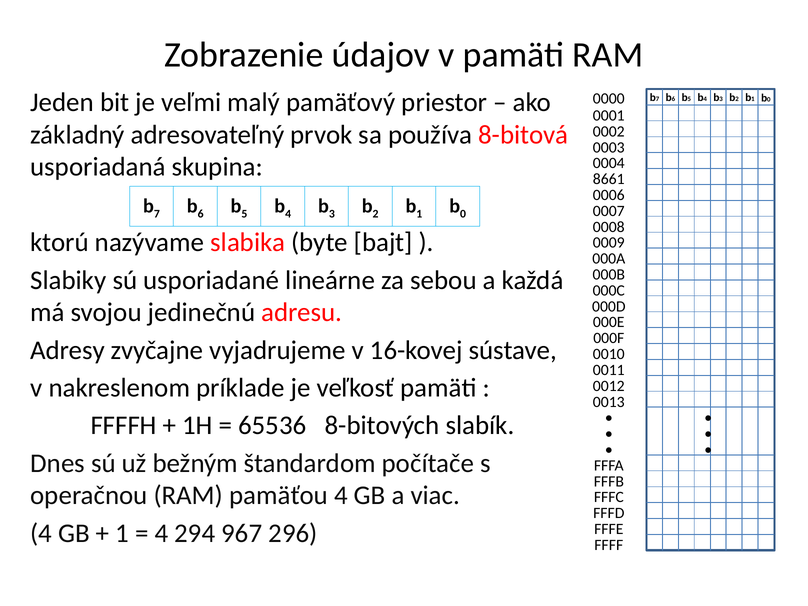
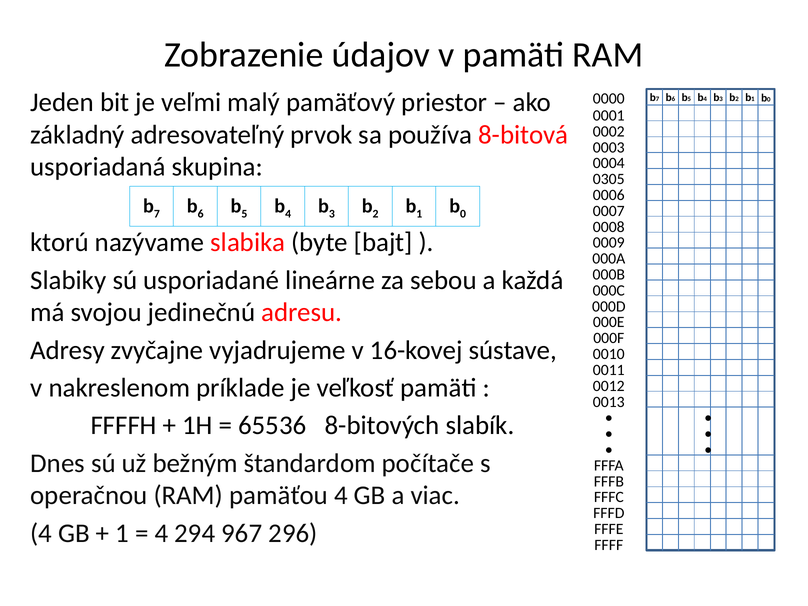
8661: 8661 -> 0305 (609, 179)
